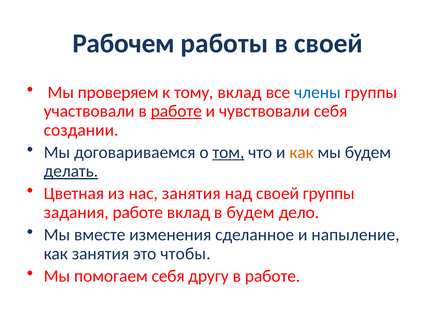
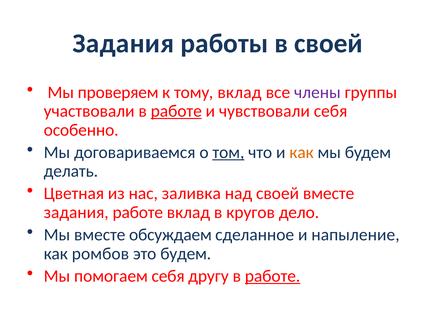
Рабочем: Рабочем -> Задания (123, 43)
члены colour: blue -> purple (317, 92)
создании: создании -> особенно (81, 130)
делать underline: present -> none (71, 171)
нас занятия: занятия -> заливка (191, 194)
своей группы: группы -> вместе (329, 194)
в будем: будем -> кругов (251, 212)
изменения: изменения -> обсуждаем (170, 235)
как занятия: занятия -> ромбов (100, 254)
это чтобы: чтобы -> будем (186, 254)
работе underline: none -> present (273, 276)
